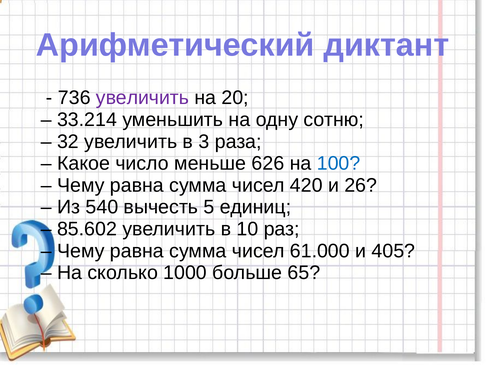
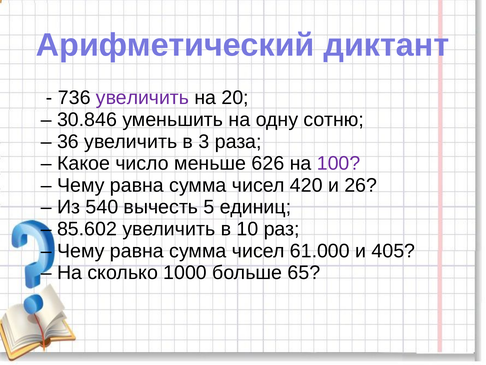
33.214: 33.214 -> 30.846 (87, 119)
32: 32 -> 36 (68, 141)
100 colour: blue -> purple (339, 163)
